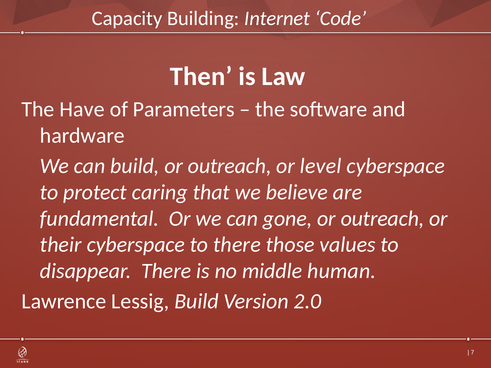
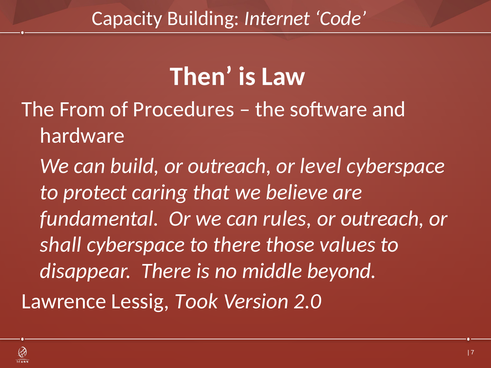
Have: Have -> From (82, 109)
Parameters: Parameters -> Procedures (184, 109)
gone: gone -> rules (287, 219)
their: their -> shall (61, 245)
human: human -> beyond (342, 271)
Lessig Build: Build -> Took (196, 302)
